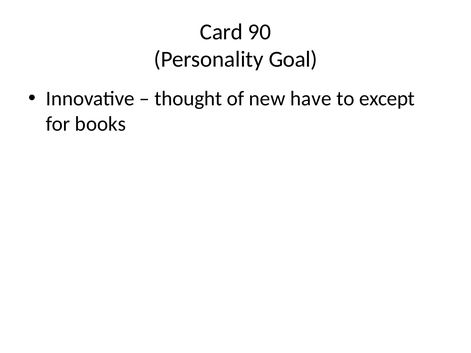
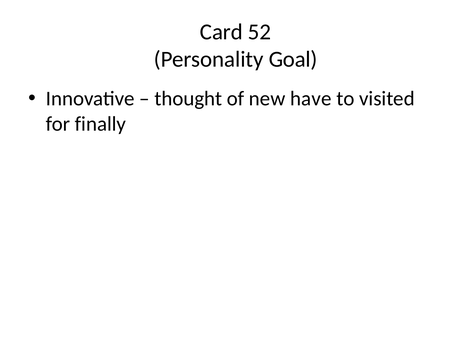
90: 90 -> 52 (259, 32)
except: except -> visited (387, 99)
books: books -> finally (101, 124)
